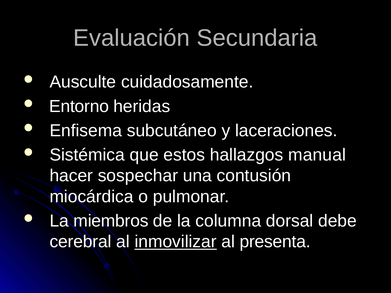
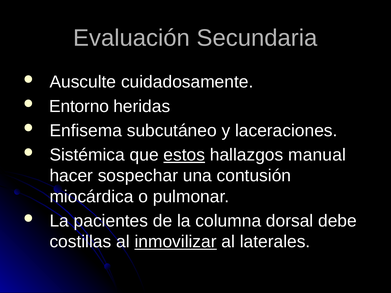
estos underline: none -> present (184, 155)
miembros: miembros -> pacientes (111, 221)
cerebral: cerebral -> costillas (80, 242)
presenta: presenta -> laterales (275, 242)
